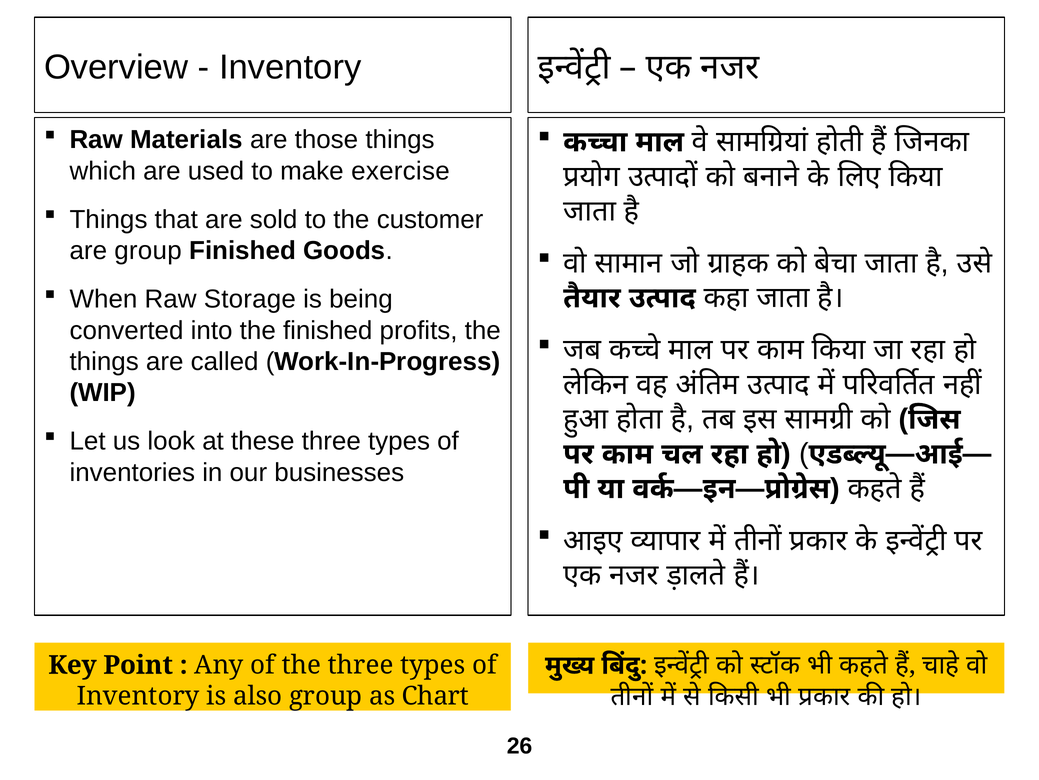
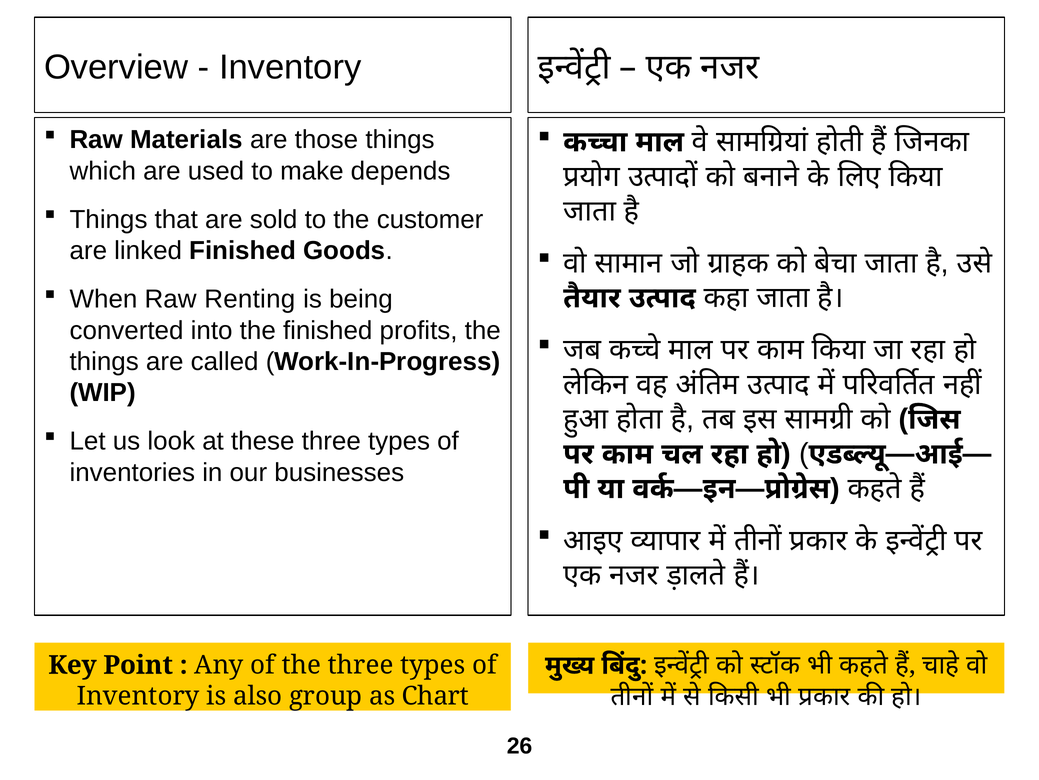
exercise: exercise -> depends (401, 171)
are group: group -> linked (148, 251)
Storage: Storage -> Renting (250, 299)
